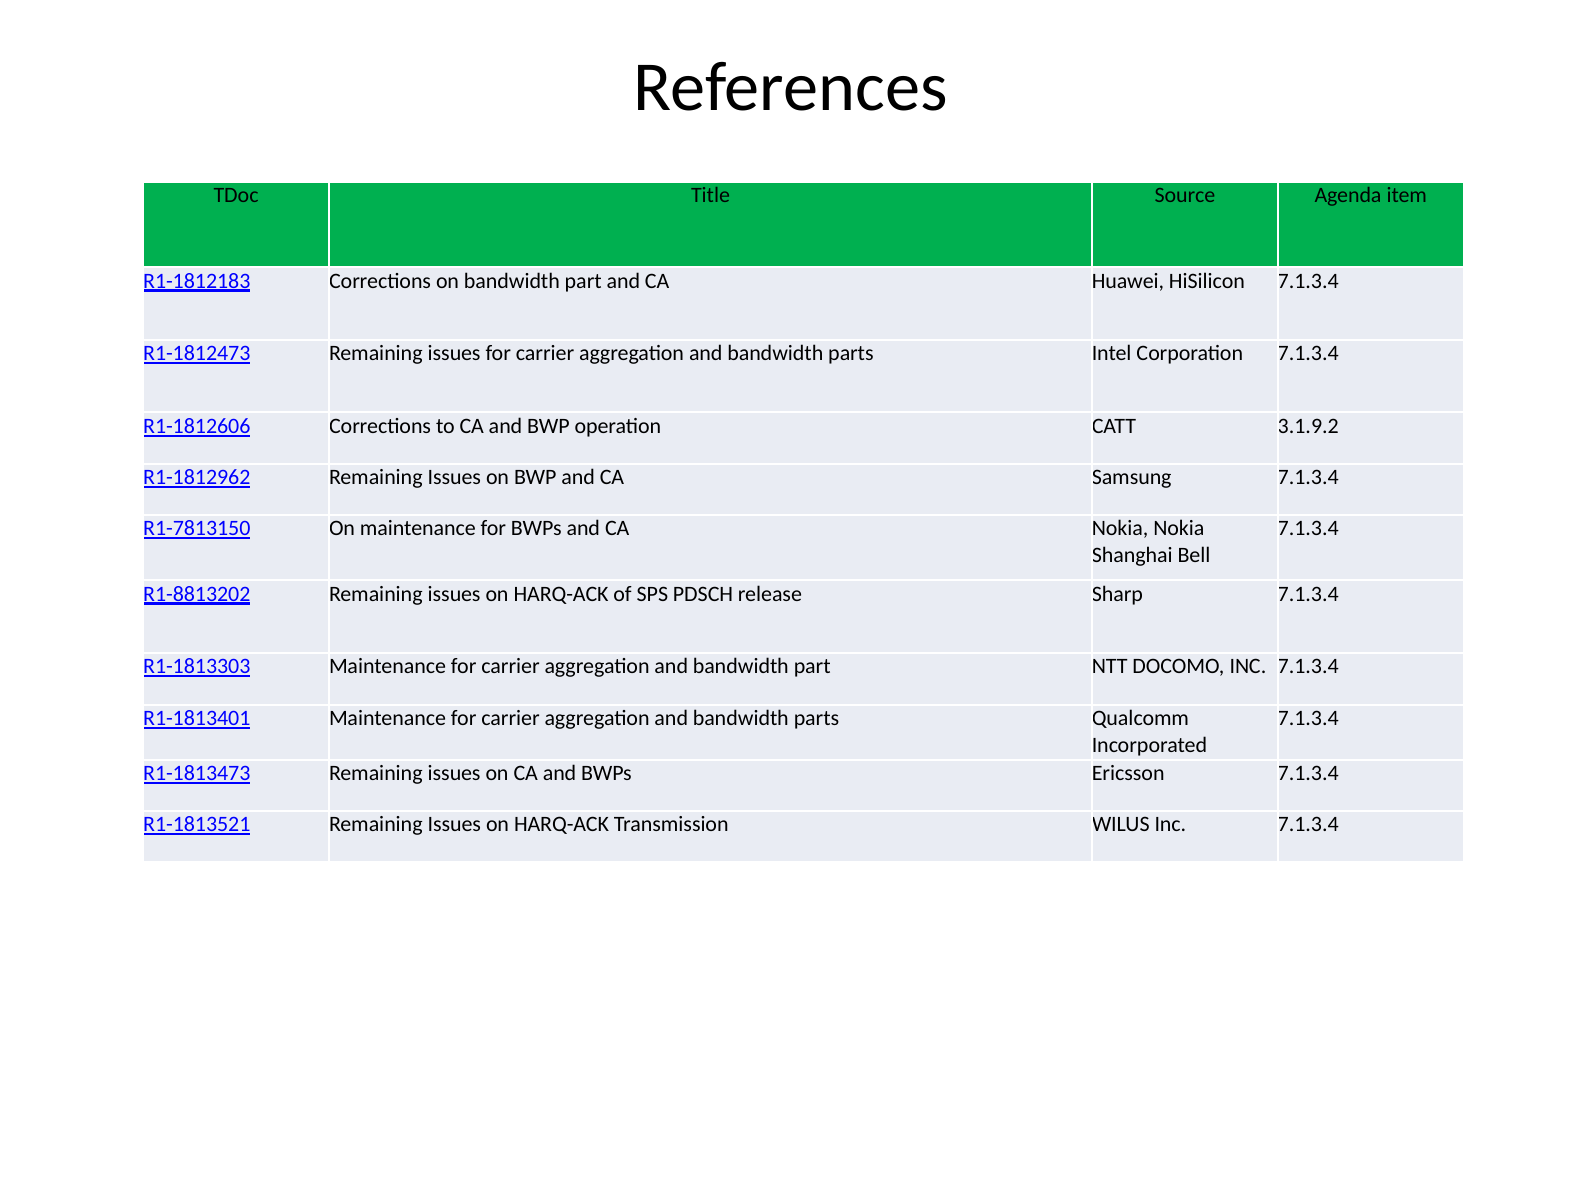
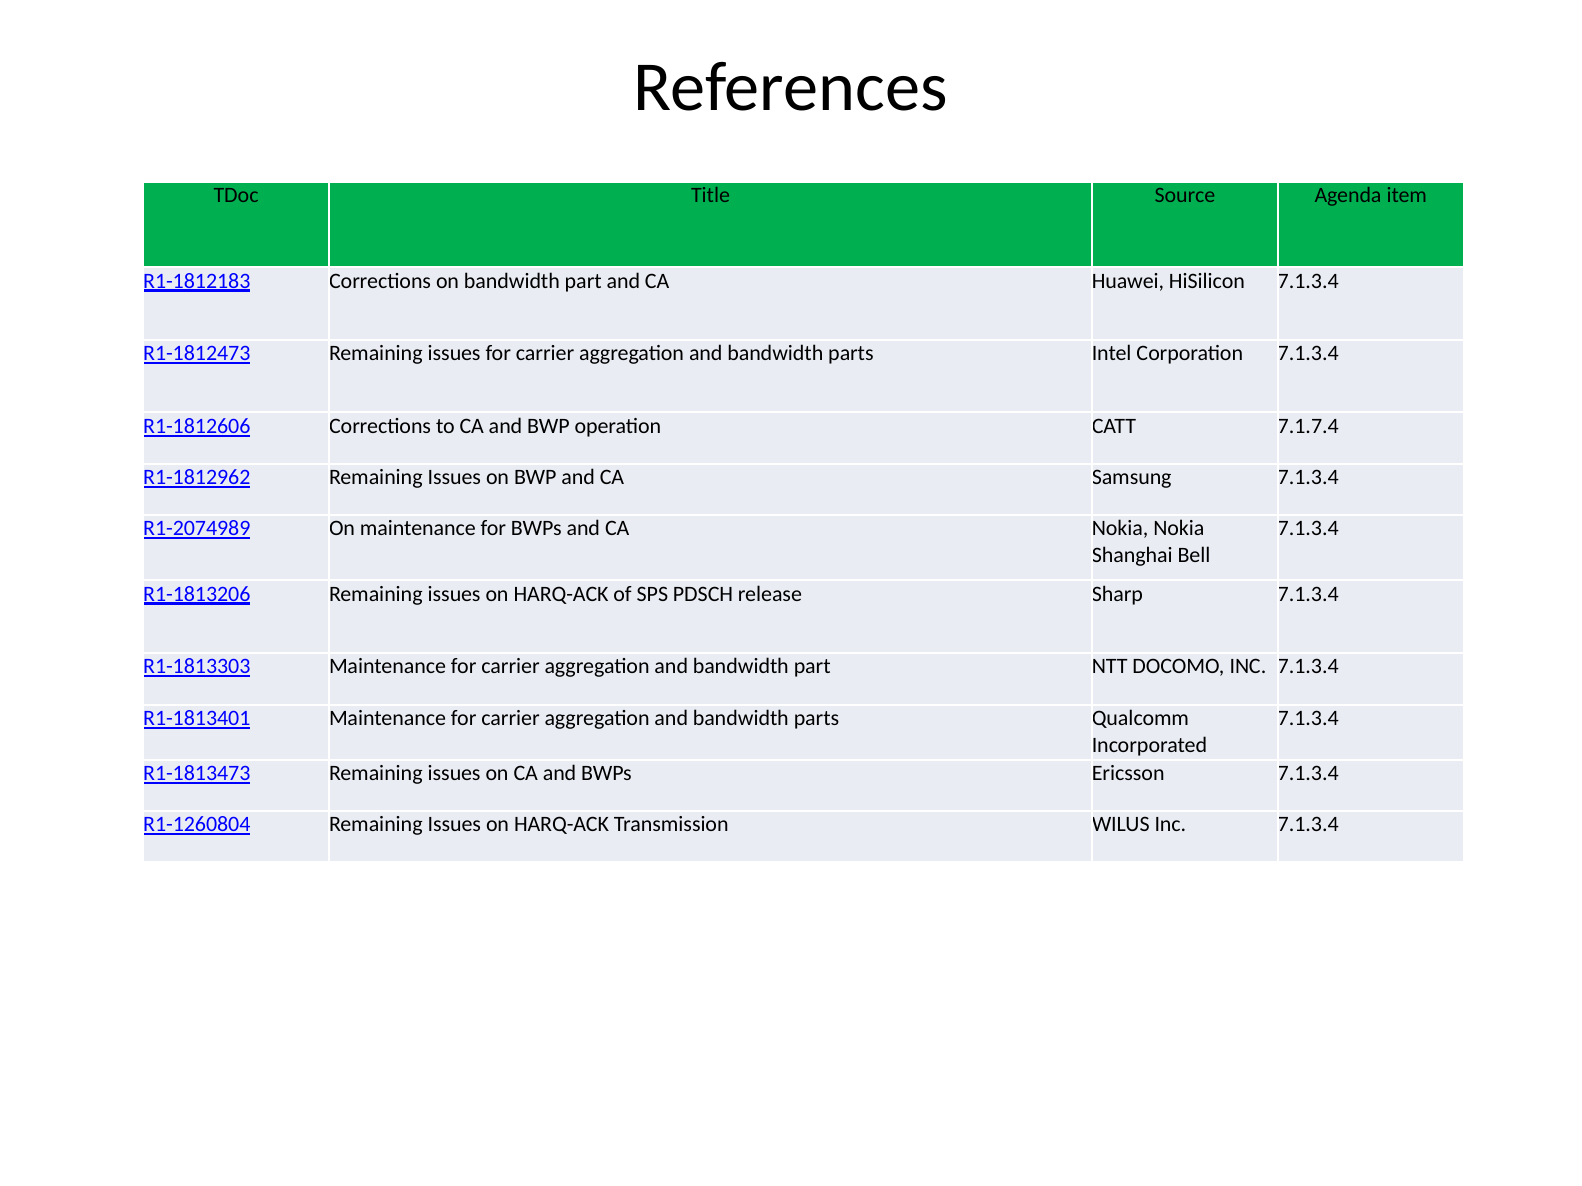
3.1.9.2: 3.1.9.2 -> 7.1.7.4 (1308, 426)
R1-7813150: R1-7813150 -> R1-2074989 (197, 529)
R1-8813202: R1-8813202 -> R1-1813206 (197, 594)
R1-1813521: R1-1813521 -> R1-1260804 (197, 825)
